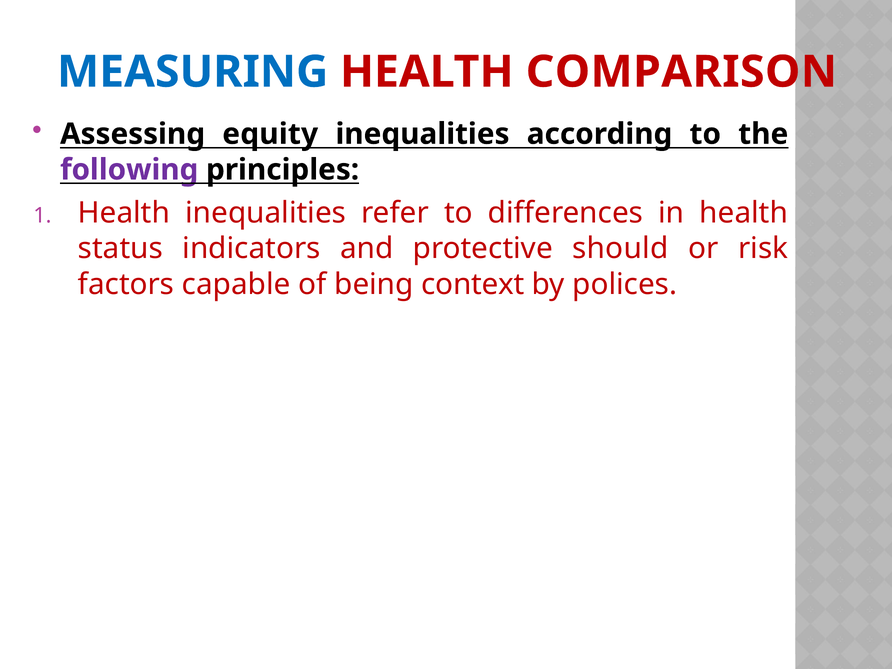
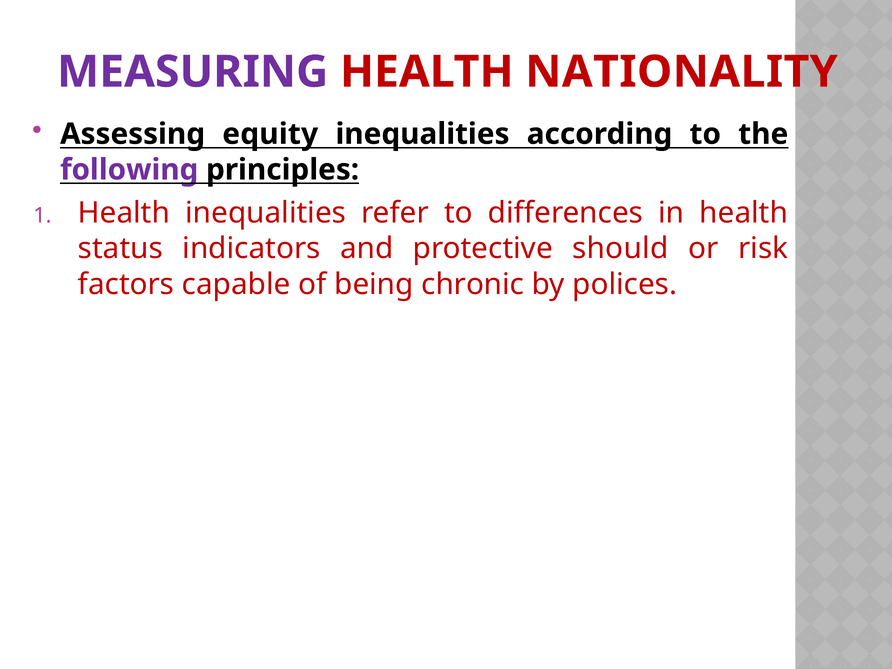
MEASURING colour: blue -> purple (193, 72)
COMPARISON: COMPARISON -> NATIONALITY (681, 72)
context: context -> chronic (473, 284)
